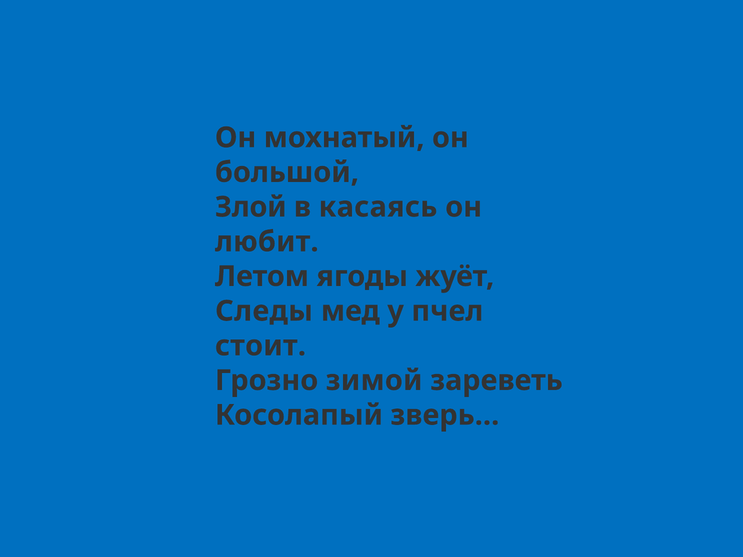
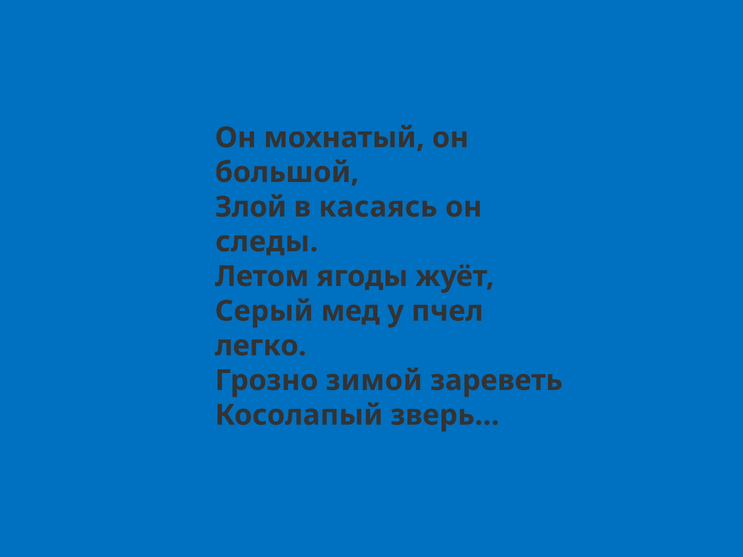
любит: любит -> следы (267, 242)
Следы: Следы -> Серый (264, 311)
стоит: стоит -> легко (261, 346)
